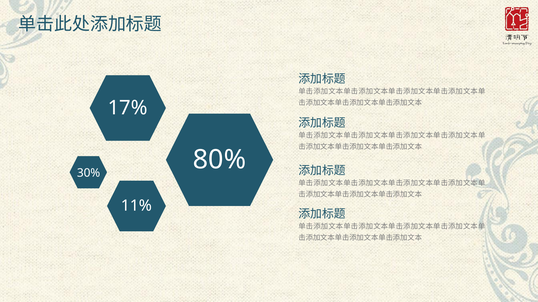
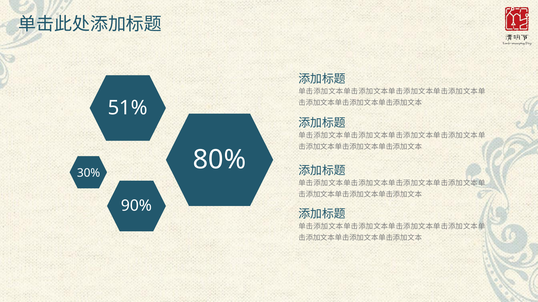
17%: 17% -> 51% (128, 108)
11%: 11% -> 90% (136, 206)
